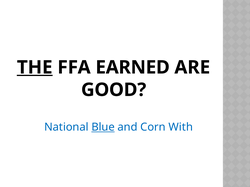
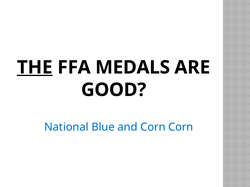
EARNED: EARNED -> MEDALS (133, 68)
Blue underline: present -> none (103, 127)
Corn With: With -> Corn (181, 127)
